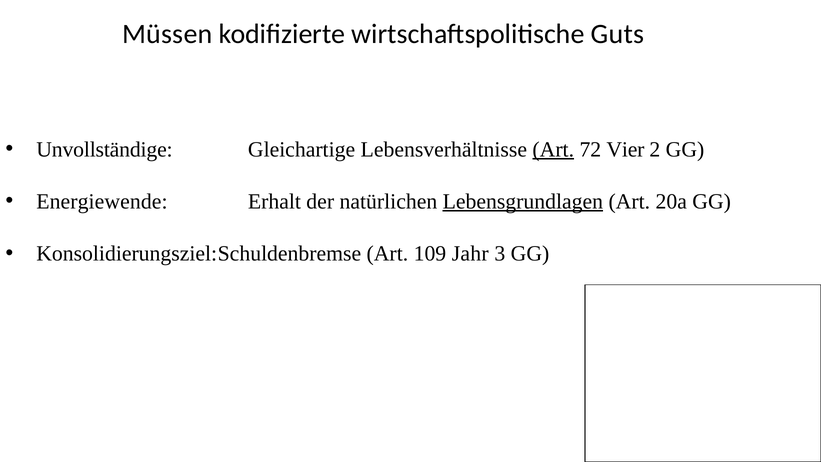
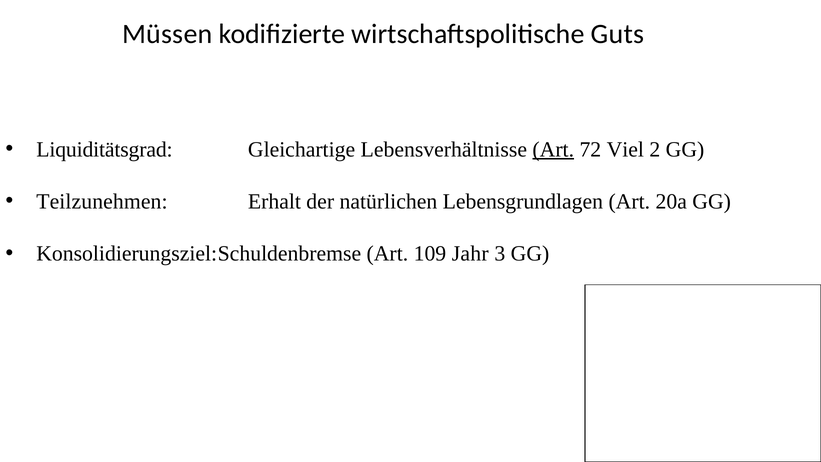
Unvollständige: Unvollständige -> Liquiditätsgrad (104, 149)
Vier: Vier -> Viel (625, 149)
Energiewende: Energiewende -> Teilzunehmen (102, 201)
Lebensgrundlagen underline: present -> none (523, 201)
